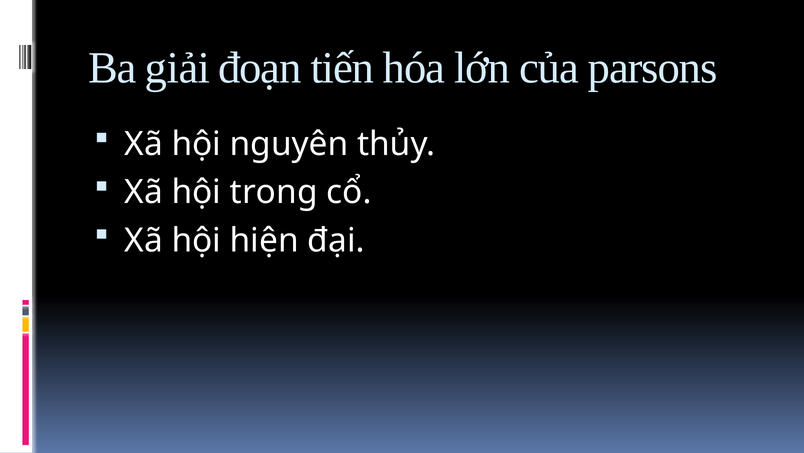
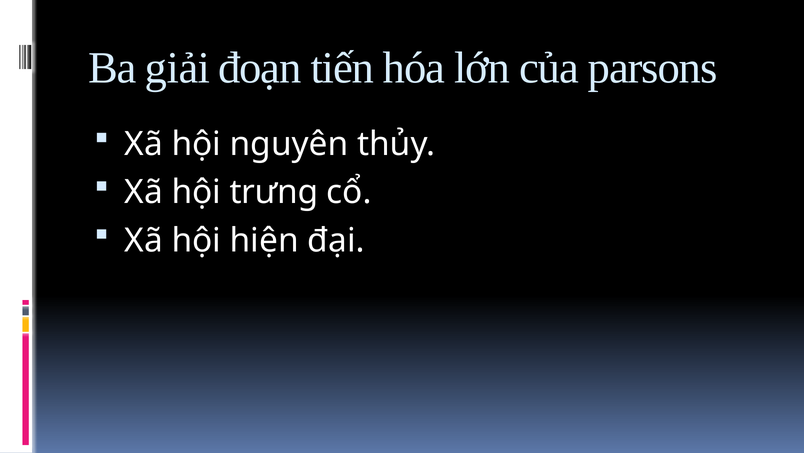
trong: trong -> trưng (274, 192)
